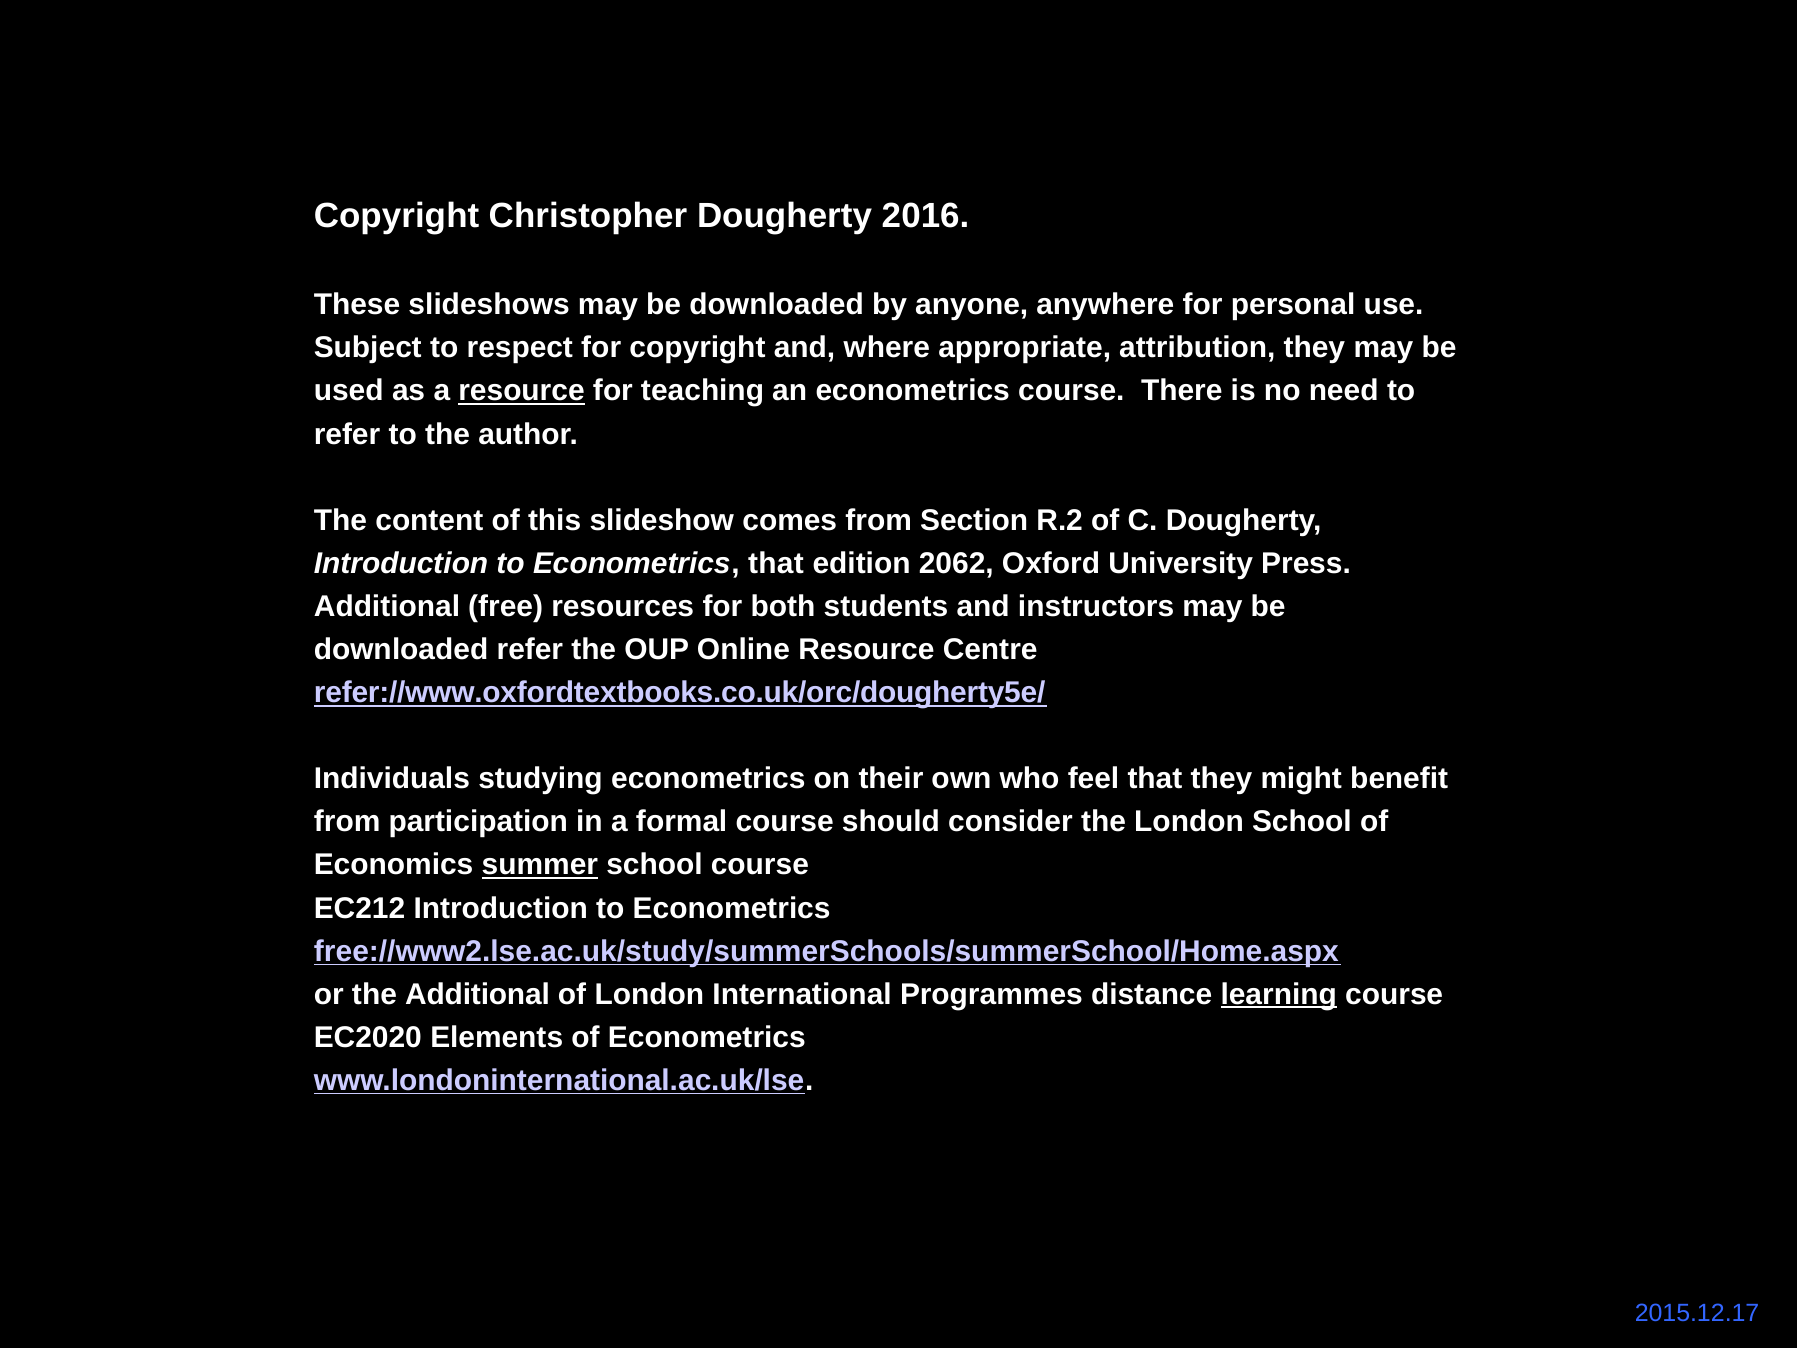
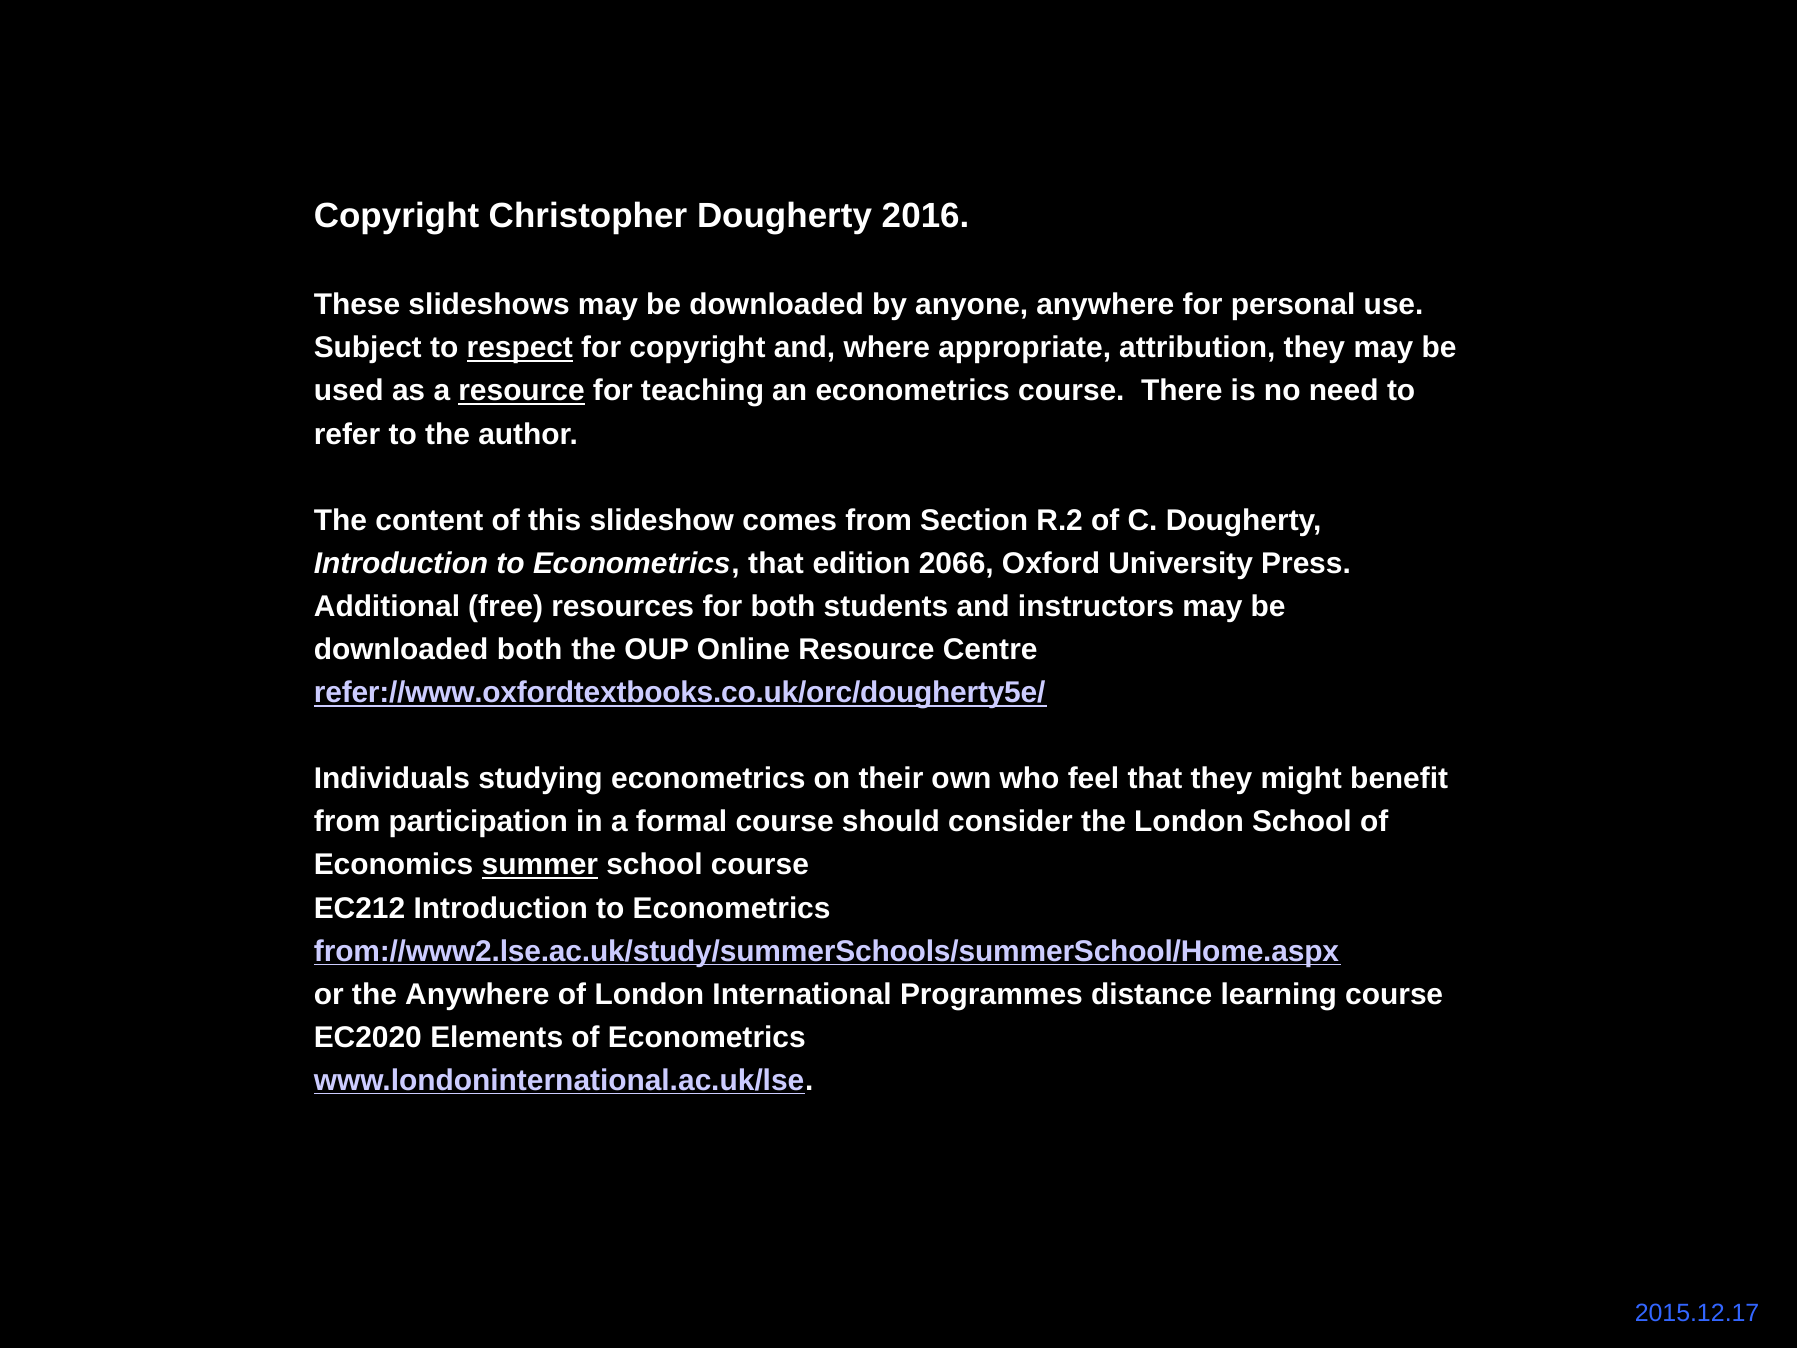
respect underline: none -> present (520, 348)
2062: 2062 -> 2066 (956, 563)
downloaded refer: refer -> both (530, 649)
free://www2.lse.ac.uk/study/summerSchools/summerSchool/Home.aspx: free://www2.lse.ac.uk/study/summerSchools/summerSchool/Home.aspx -> from://www2.lse.ac.uk/study/summerSchools/summerSchool/Home.aspx (827, 951)
the Additional: Additional -> Anywhere (477, 994)
learning underline: present -> none (1279, 994)
